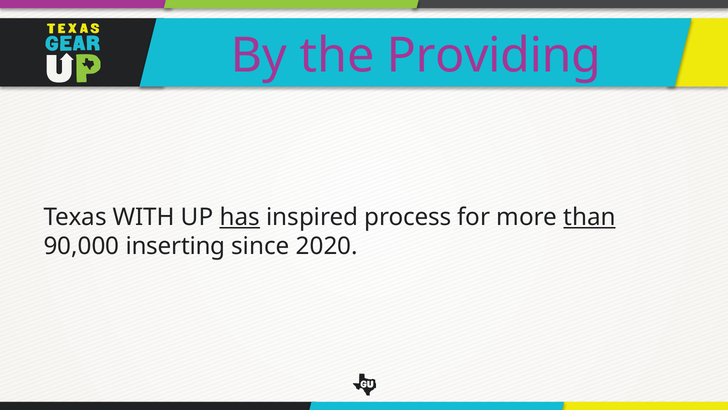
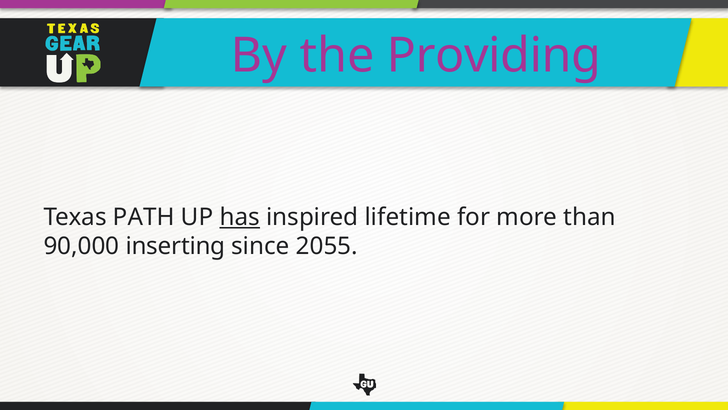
WITH: WITH -> PATH (144, 217)
process: process -> lifetime (408, 217)
than underline: present -> none (589, 217)
2020: 2020 -> 2055 (327, 246)
